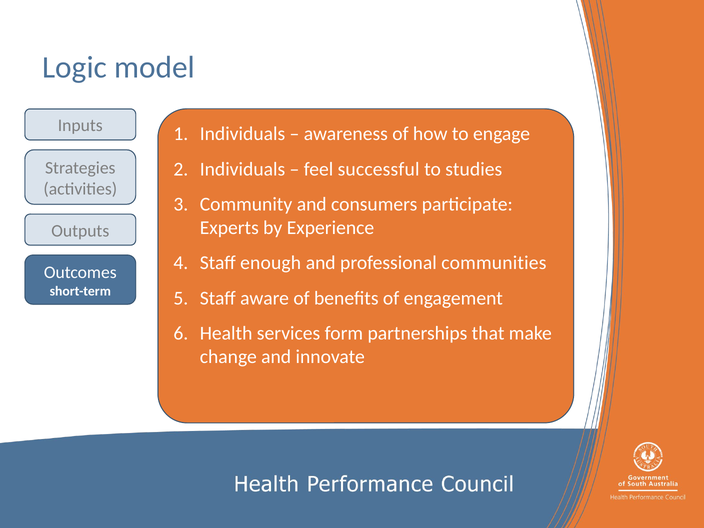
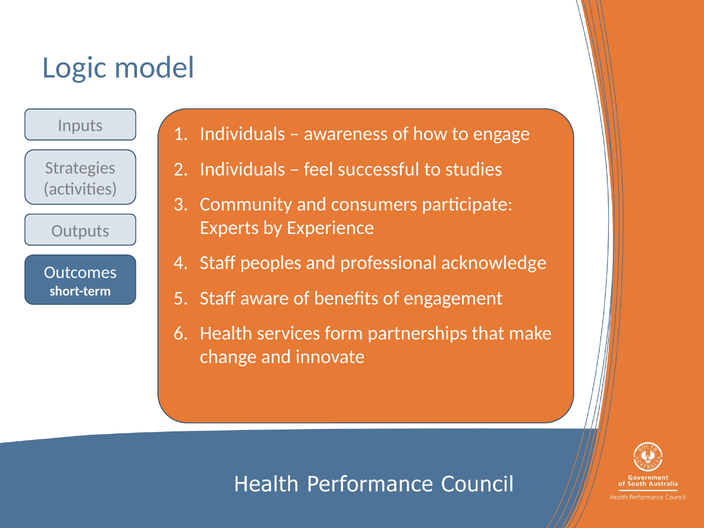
enough: enough -> peoples (271, 263)
communities: communities -> acknowledge (494, 263)
